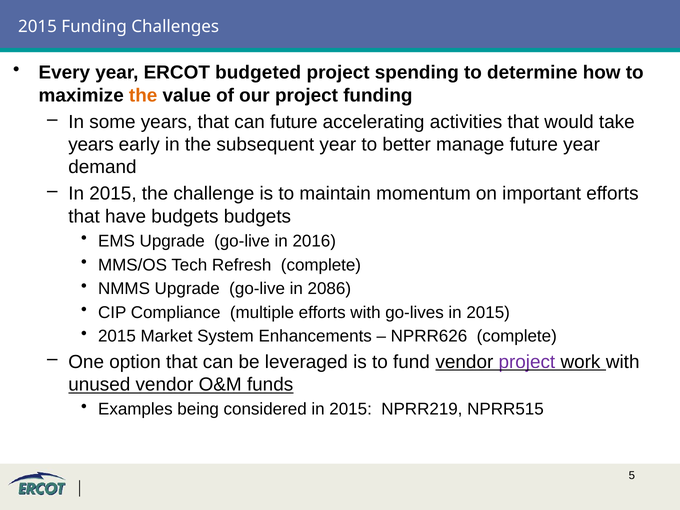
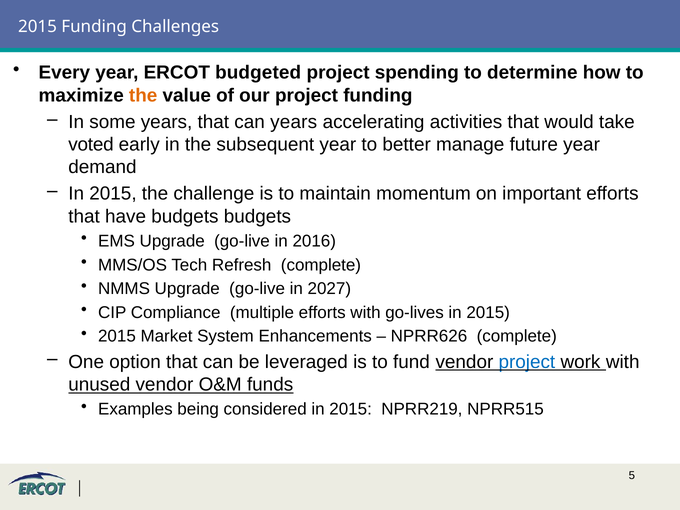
can future: future -> years (294, 122)
years: years -> voted (91, 145)
2086: 2086 -> 2027 (329, 289)
project colour: purple -> blue (527, 362)
